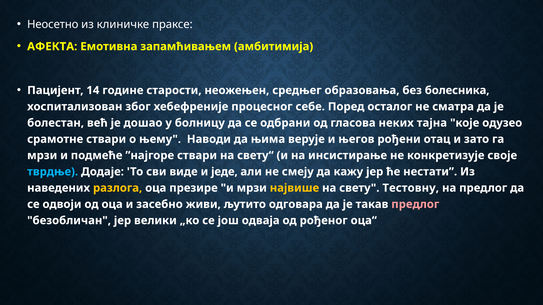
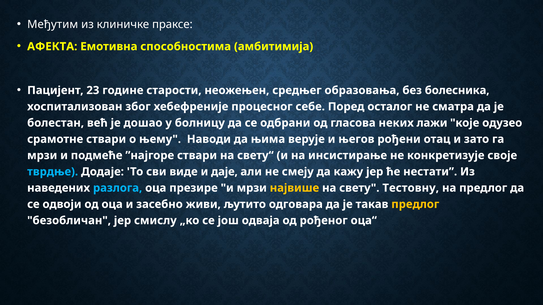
Неосетно: Неосетно -> Међутим (53, 25)
запамћивањем: запамћивањем -> способностима (186, 47)
14: 14 -> 23 (93, 90)
тајна: тајна -> лажи (432, 123)
једе: једе -> даје (224, 172)
разлога colour: yellow -> light blue (118, 188)
предлог colour: pink -> yellow (415, 204)
велики: велики -> смислу (155, 221)
